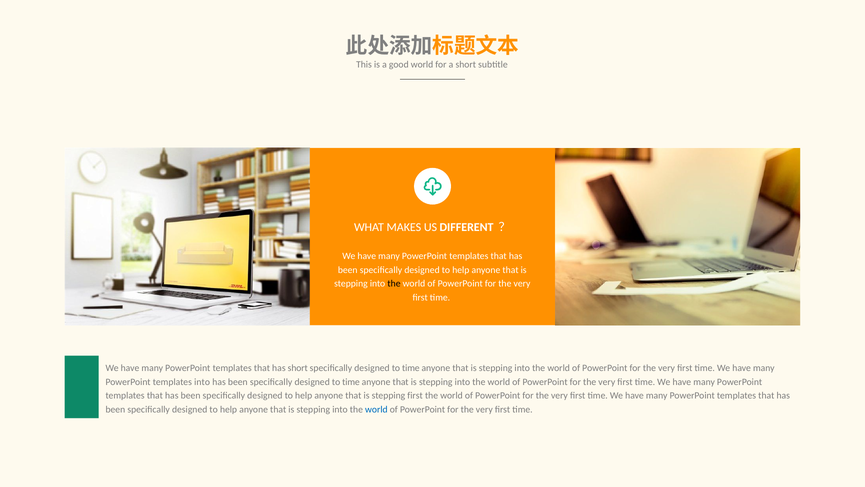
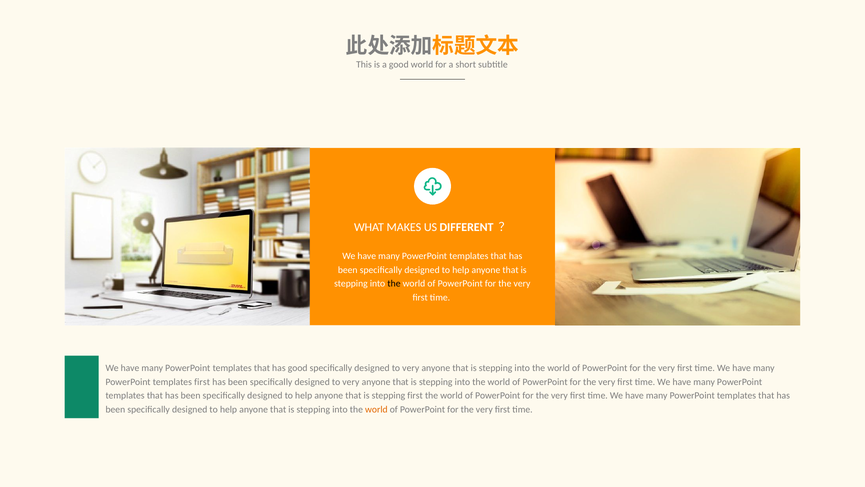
has short: short -> good (298, 368)
time: time -> very (411, 368)
templates into: into -> first (202, 382)
time: time -> very (351, 382)
world colour: blue -> orange (376, 409)
